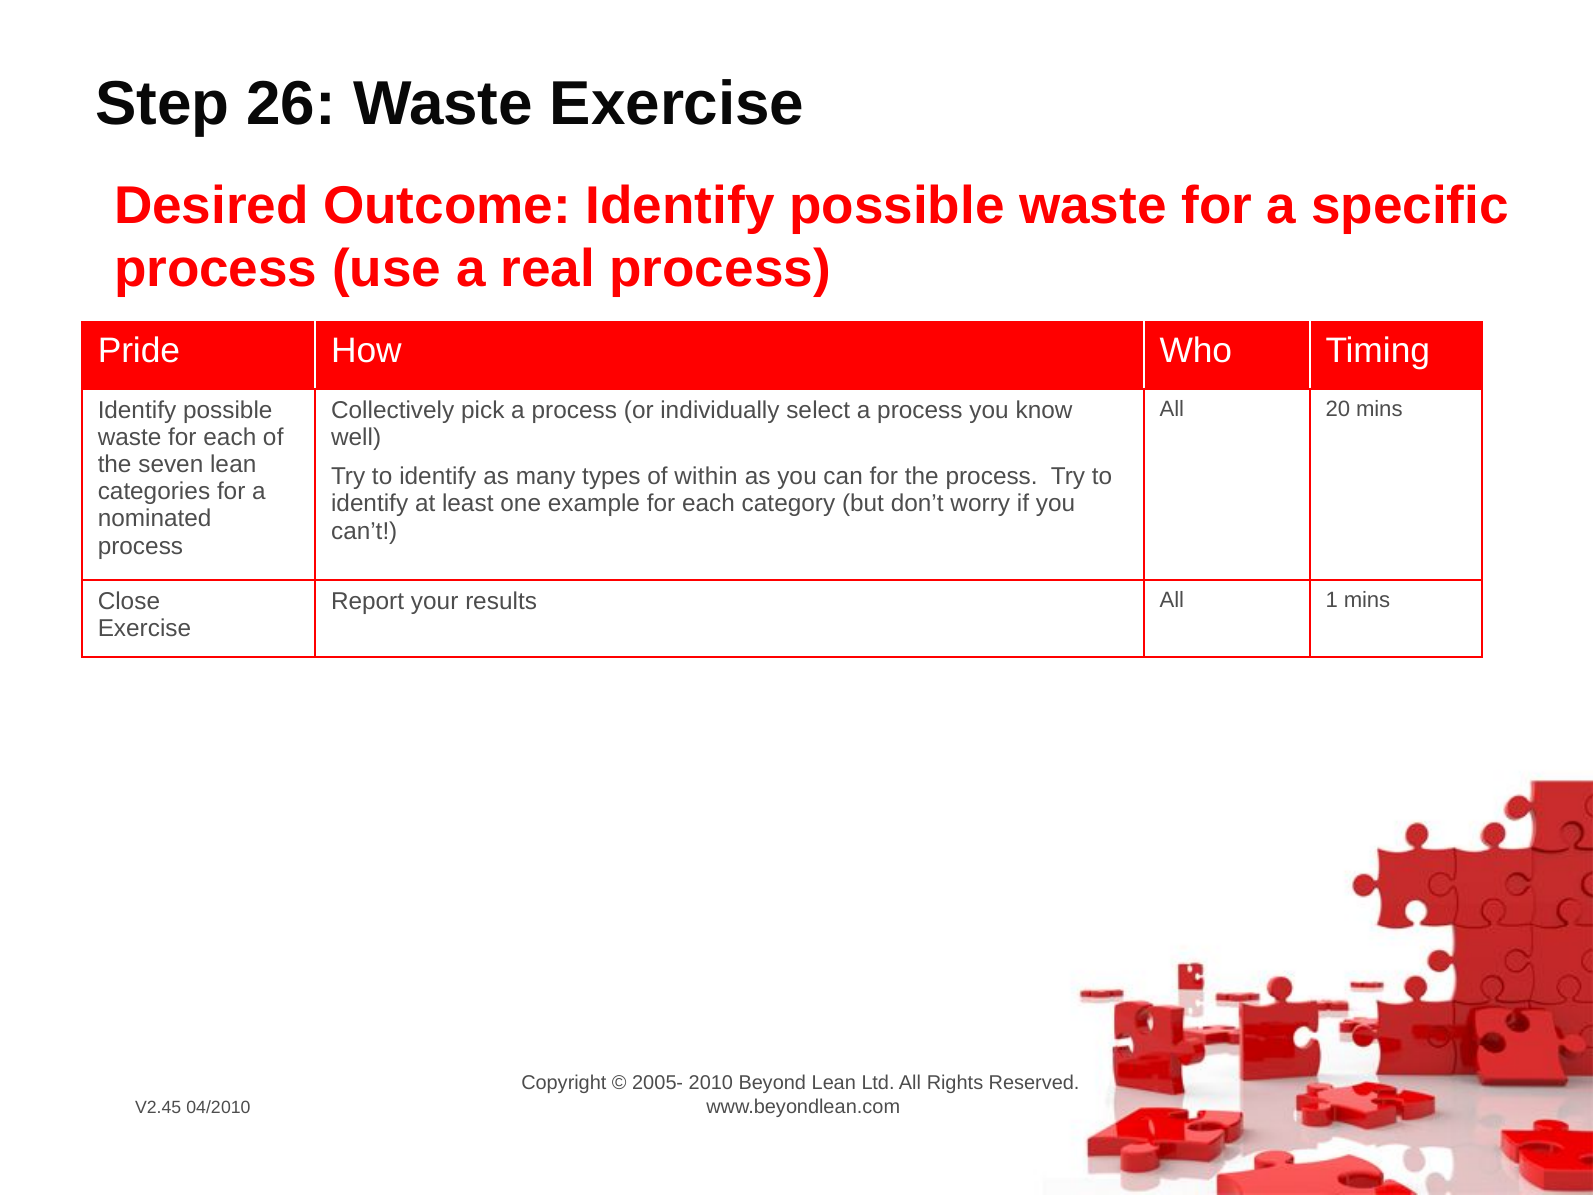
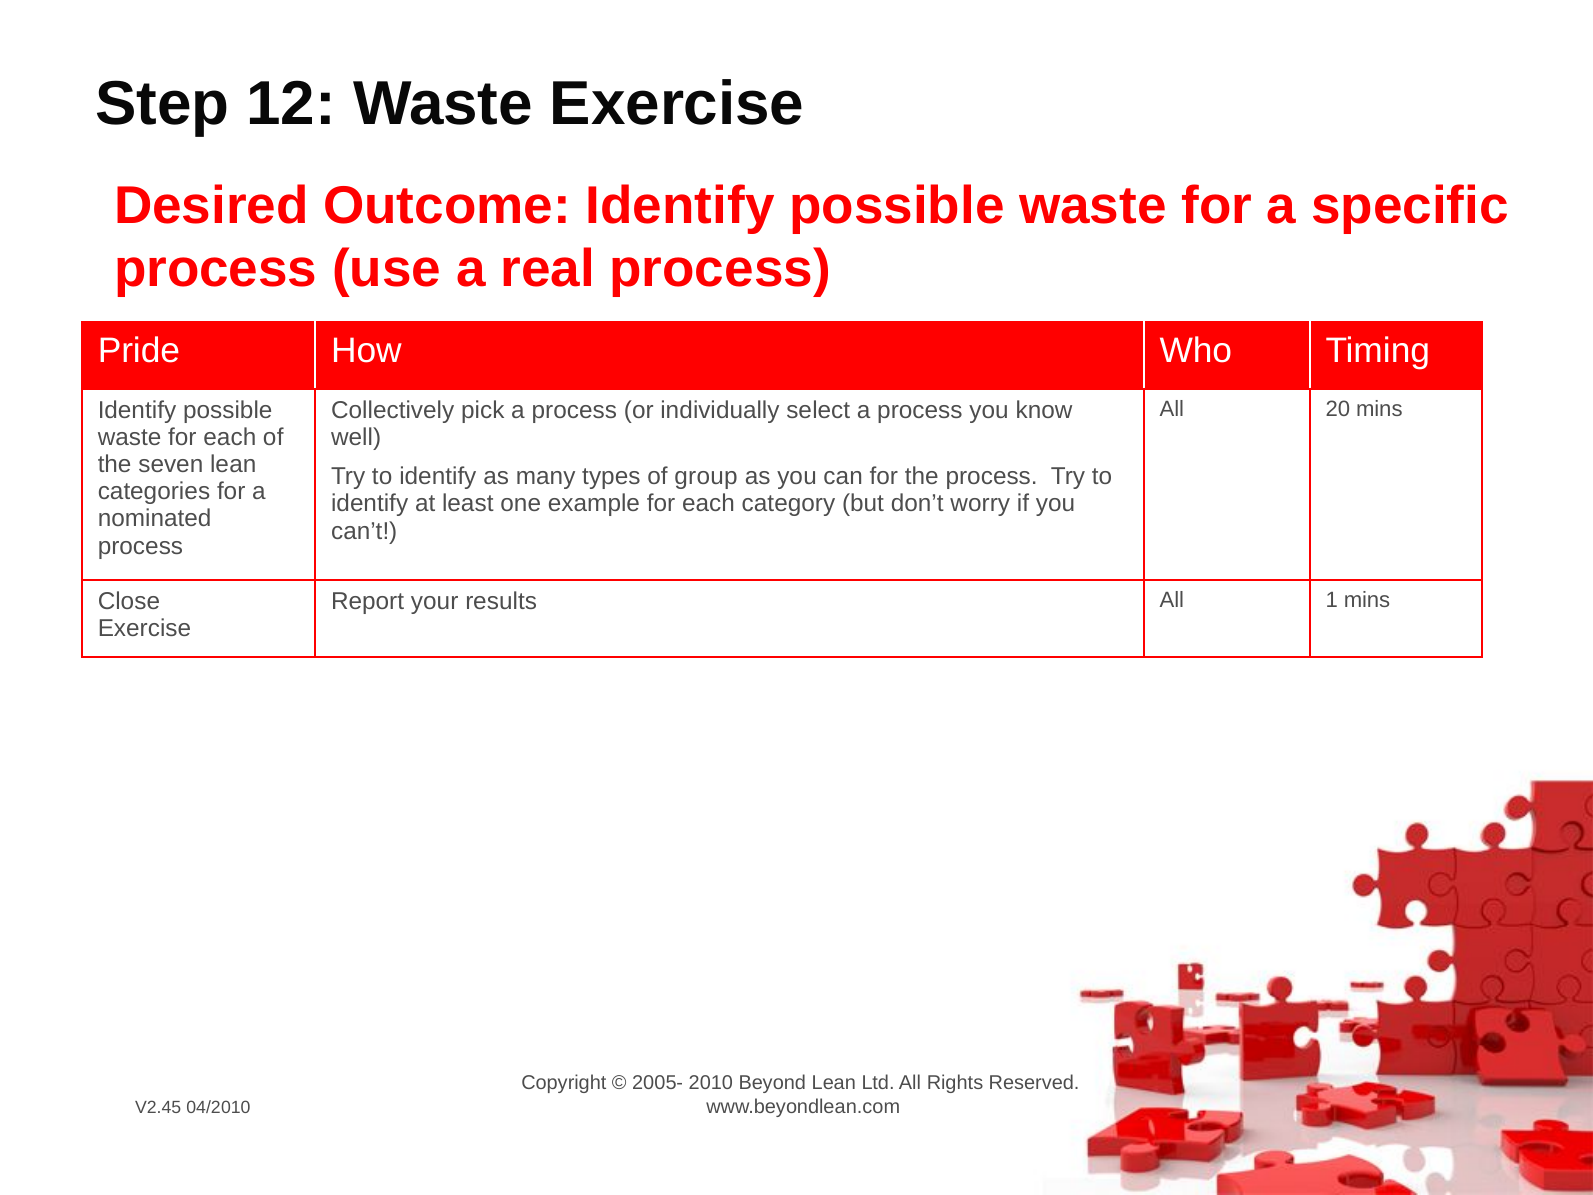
26: 26 -> 12 (291, 104)
within: within -> group (706, 477)
